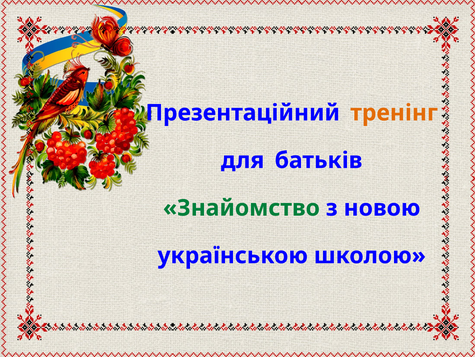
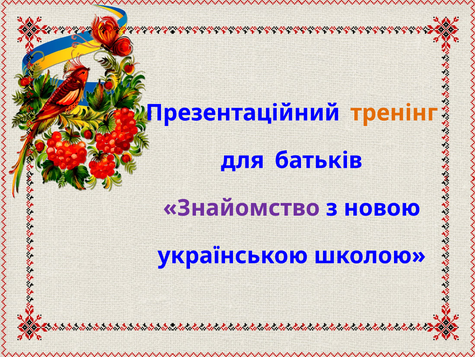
Знайомство colour: green -> purple (241, 208)
